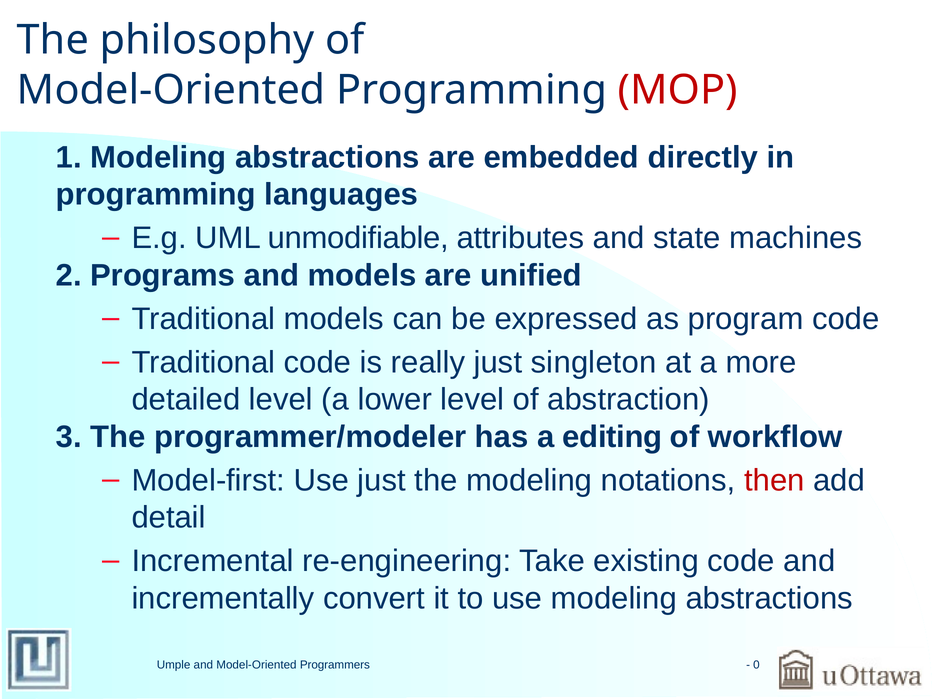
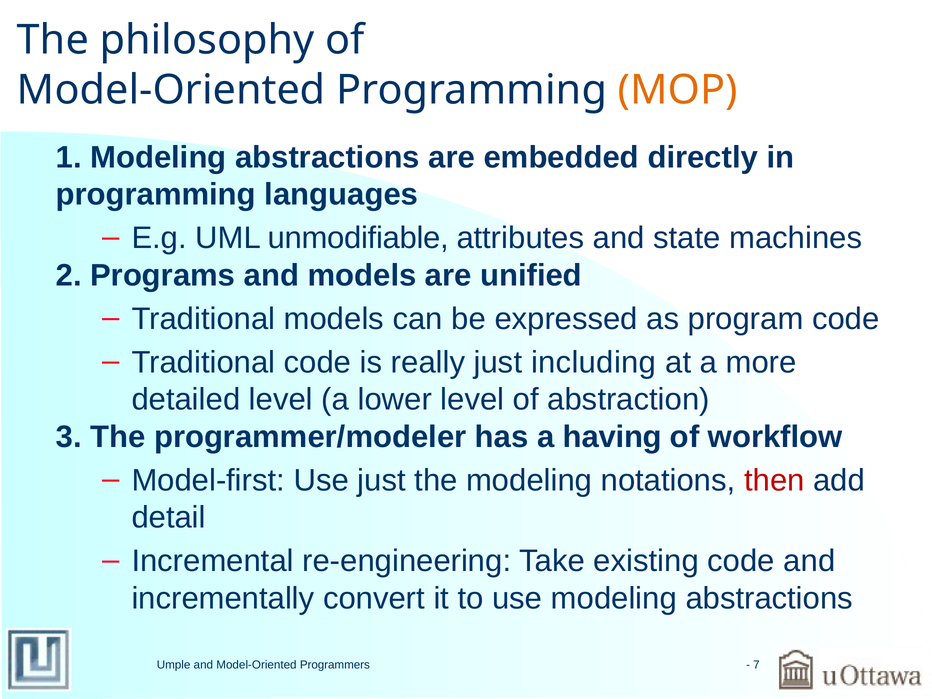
MOP colour: red -> orange (678, 90)
singleton: singleton -> including (594, 362)
editing: editing -> having (612, 437)
0: 0 -> 7 (756, 665)
